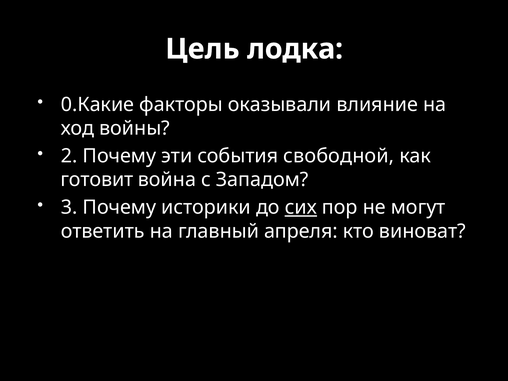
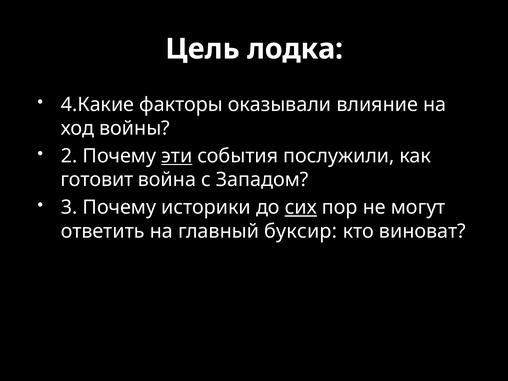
0.Какие: 0.Какие -> 4.Какие (98, 105)
эти underline: none -> present (177, 156)
свободной: свободной -> послужили (339, 156)
апреля: апреля -> буксир (301, 231)
